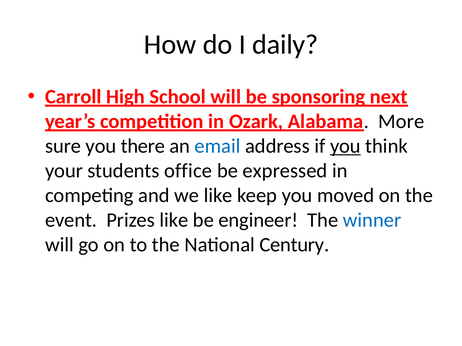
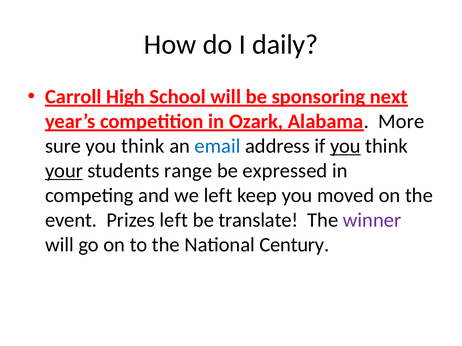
sure you there: there -> think (143, 146)
your underline: none -> present (64, 171)
office: office -> range (188, 171)
we like: like -> left (218, 196)
Prizes like: like -> left (174, 220)
engineer: engineer -> translate (258, 220)
winner colour: blue -> purple (372, 220)
